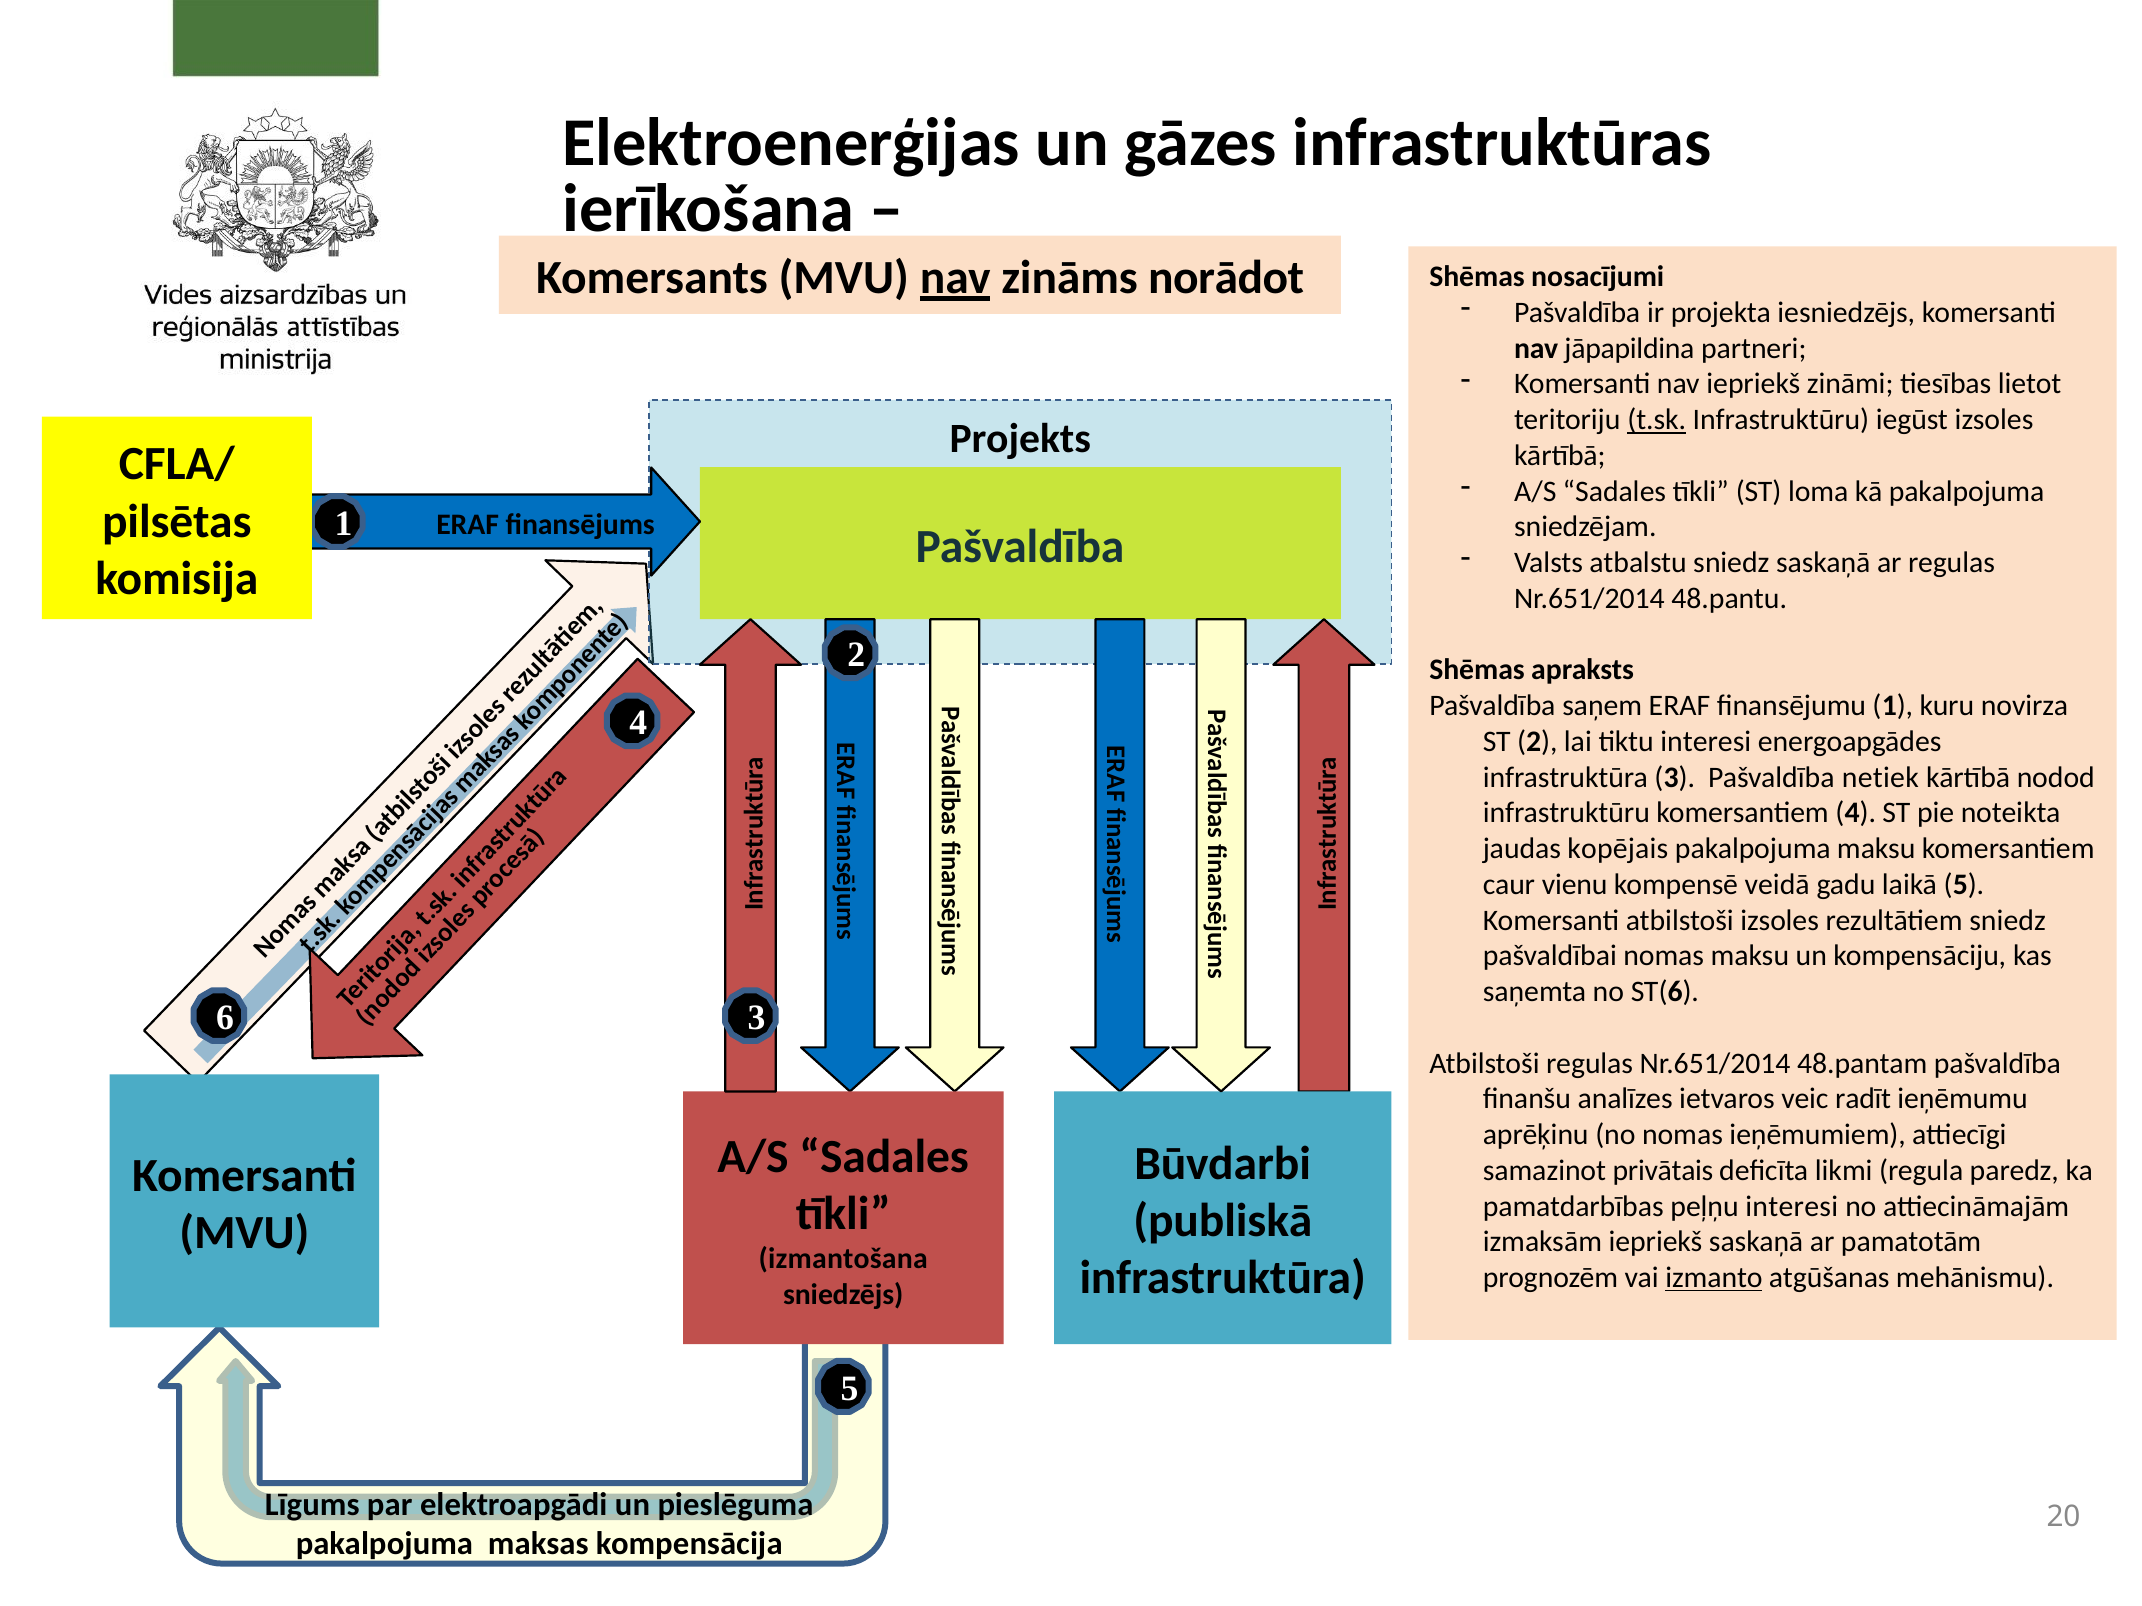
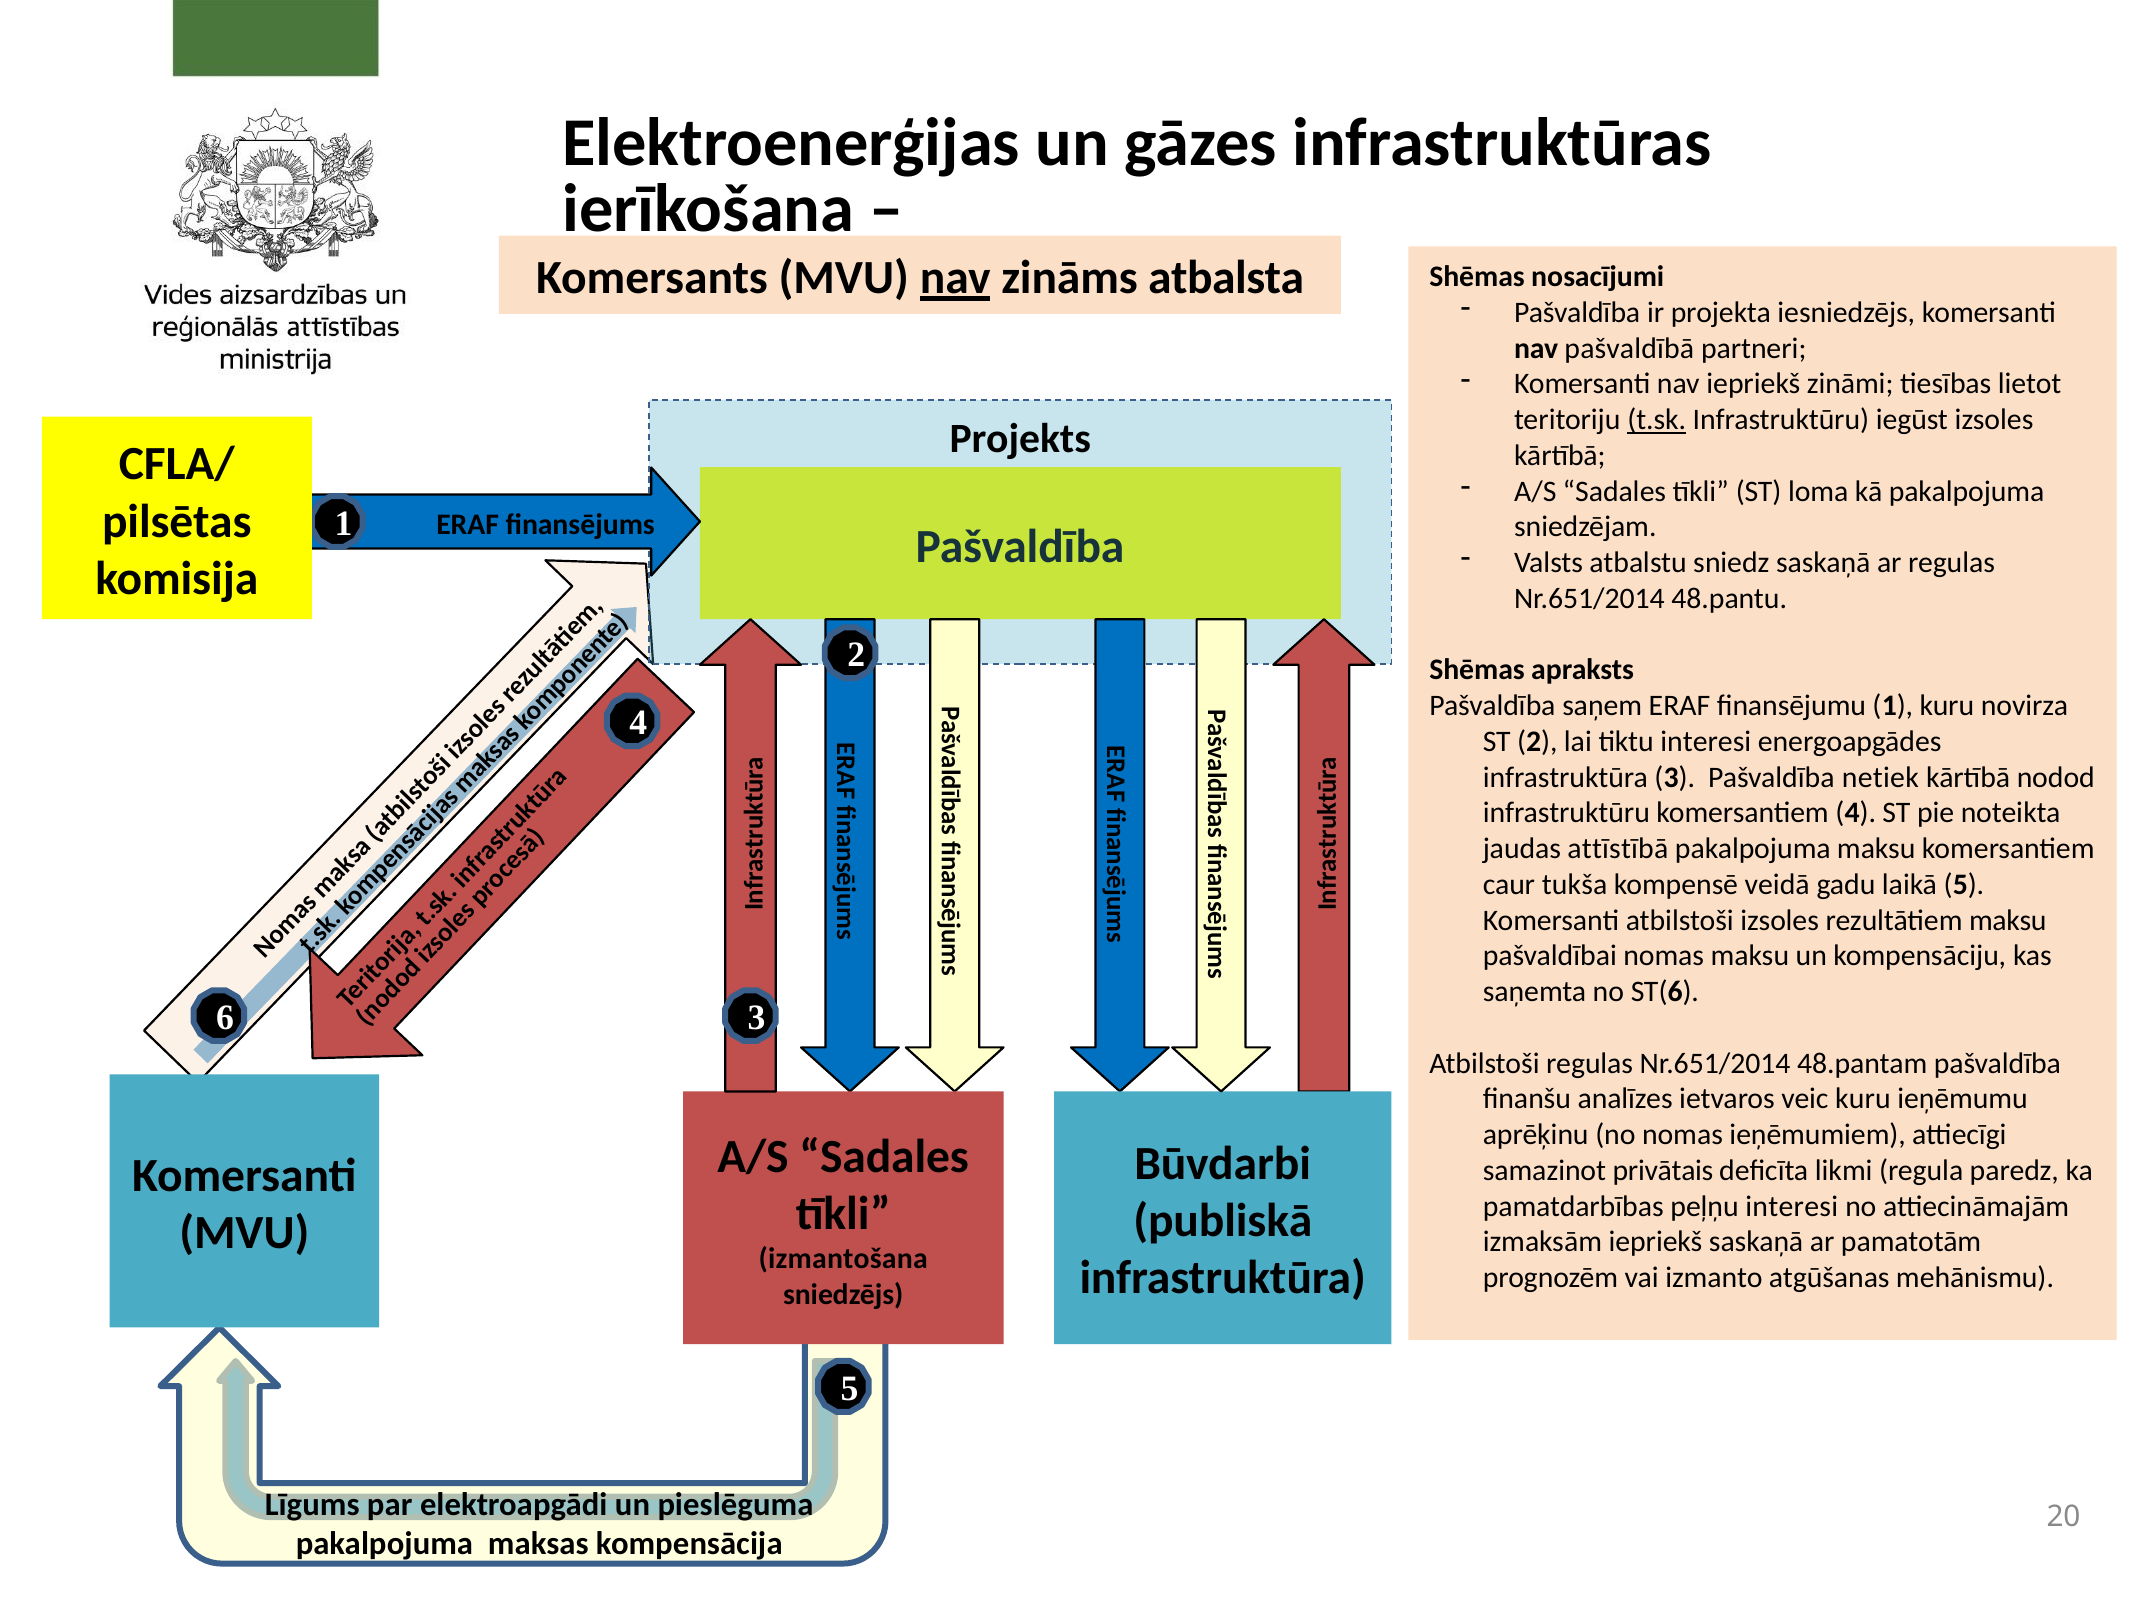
norādot: norādot -> atbalsta (1226, 278)
jāpapildina: jāpapildina -> pašvaldībā (1629, 348)
kopējais: kopējais -> attīstībā (1618, 849)
vienu: vienu -> tukša (1575, 885)
rezultātiem sniedz: sniedz -> maksu (2008, 921)
veic radīt: radīt -> kuru (1863, 1099)
izmanto underline: present -> none (1714, 1278)
